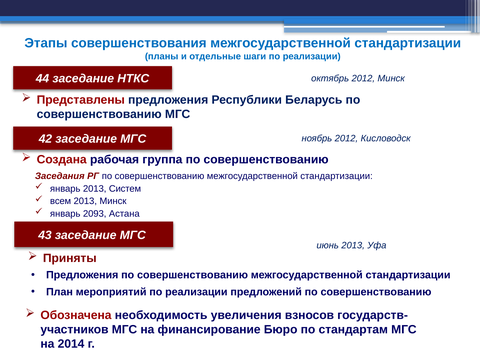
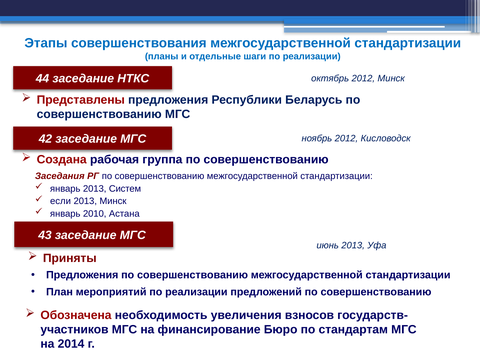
всем: всем -> если (60, 201)
2093: 2093 -> 2010 (95, 214)
